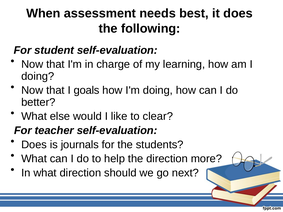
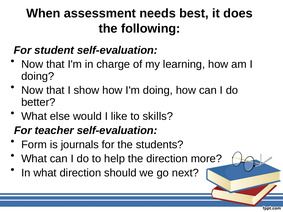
goals: goals -> show (87, 90)
clear: clear -> skills (158, 117)
Does: Does -> Form (34, 145)
